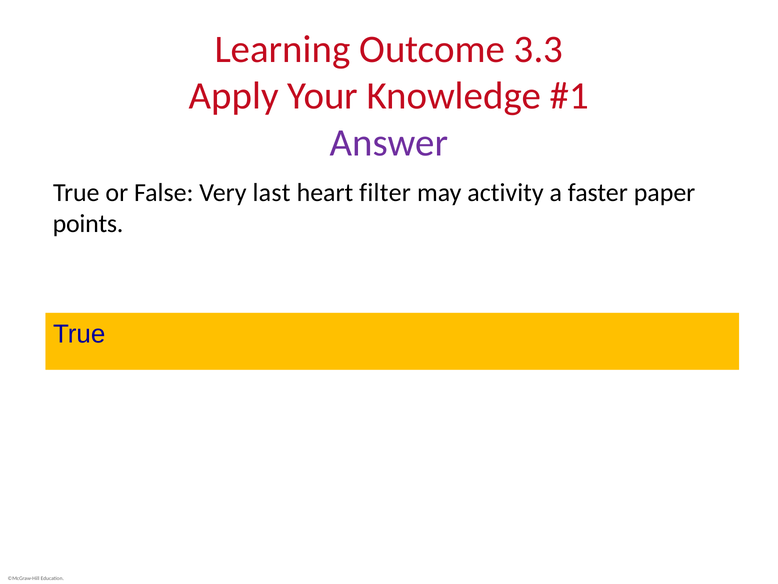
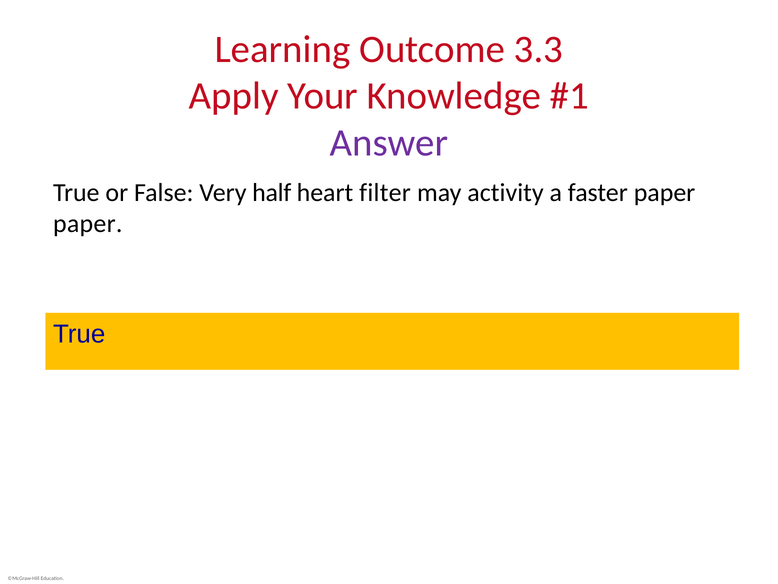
last: last -> half (272, 192)
points: points -> paper (88, 223)
